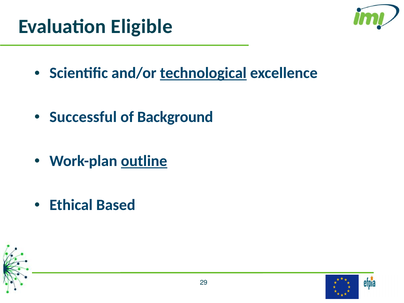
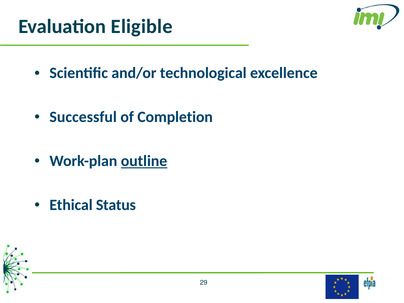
technological underline: present -> none (203, 73)
Background: Background -> Completion (175, 117)
Based: Based -> Status (116, 205)
